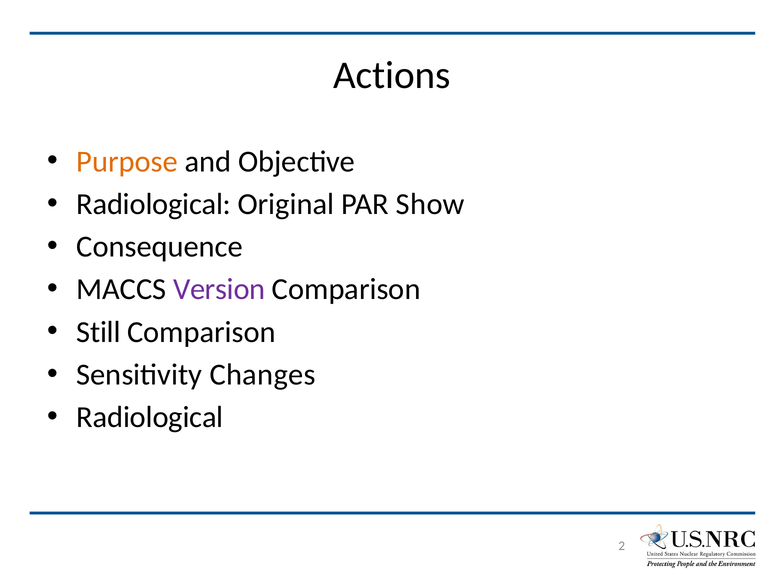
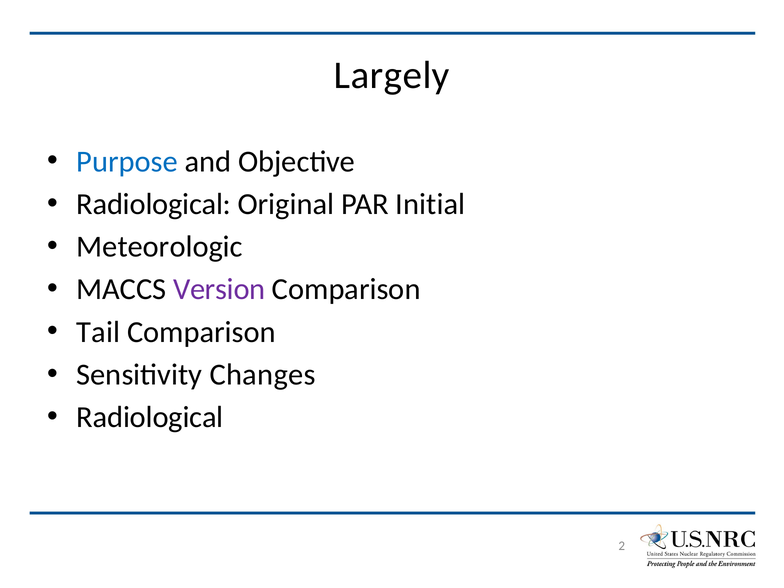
Actions: Actions -> Largely (392, 75)
Purpose colour: orange -> blue (127, 161)
Show: Show -> Initial (430, 204)
Consequence: Consequence -> Meteorologic (160, 247)
Still: Still -> Tail (98, 332)
